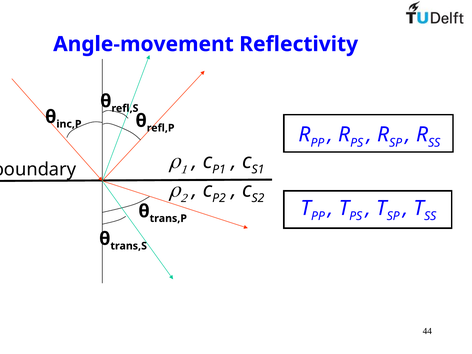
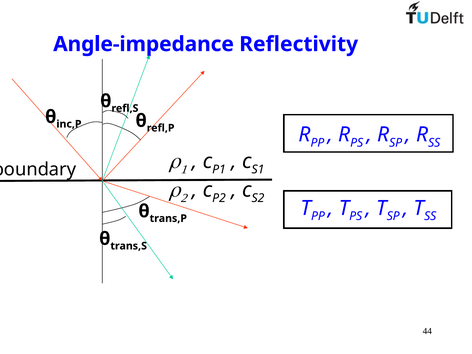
Angle-movement: Angle-movement -> Angle-impedance (144, 44)
